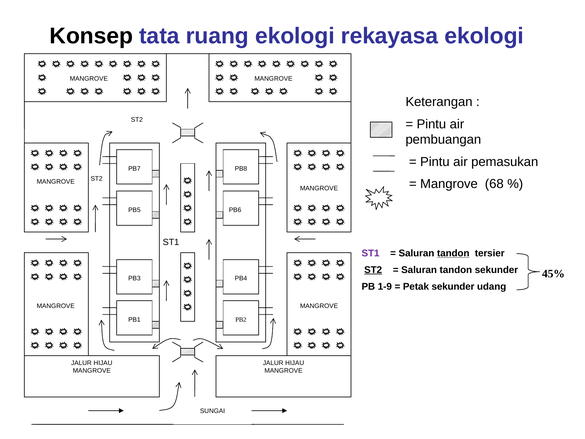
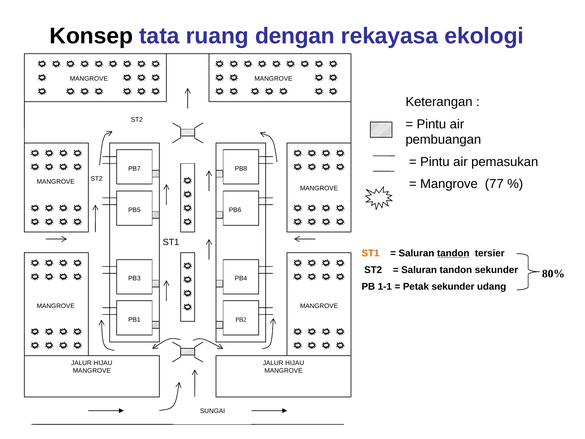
ruang ekologi: ekologi -> dengan (295, 36)
68: 68 -> 77 (494, 184)
ST1 colour: purple -> orange (371, 253)
ST2 underline: present -> none (373, 270)
45%: 45% -> 80% (553, 274)
1-9: 1-9 -> 1-1 (385, 286)
